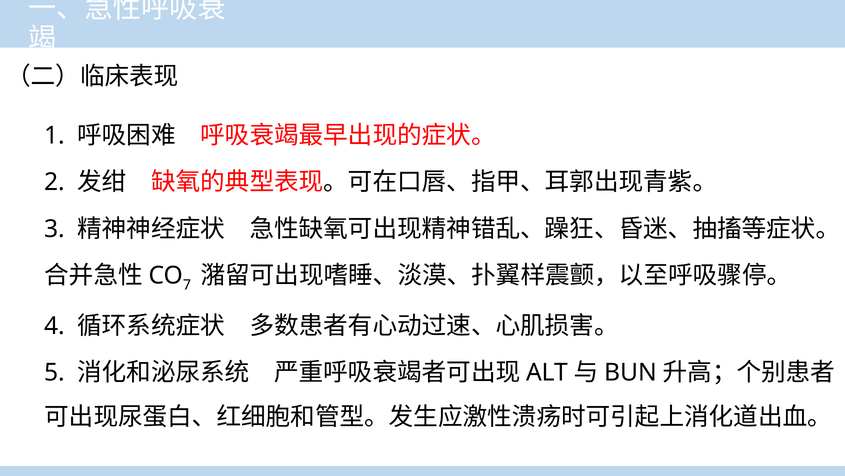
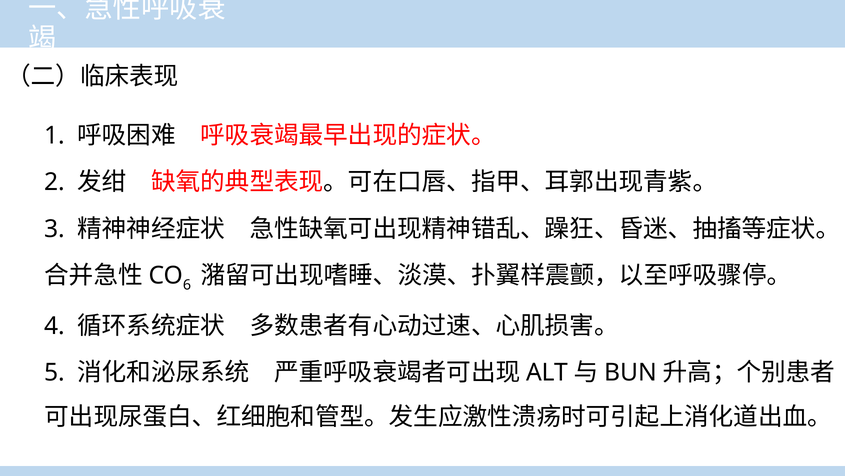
7: 7 -> 6 (187, 285)
